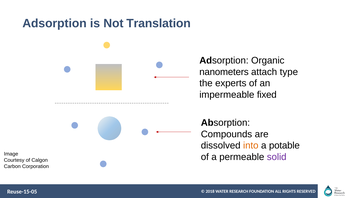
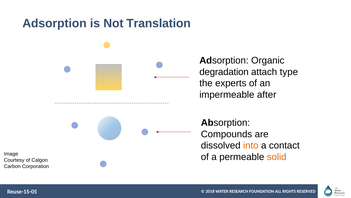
nanometers: nanometers -> degradation (224, 72)
fixed: fixed -> after (267, 94)
potable: potable -> contact (284, 145)
solid colour: purple -> orange (277, 157)
